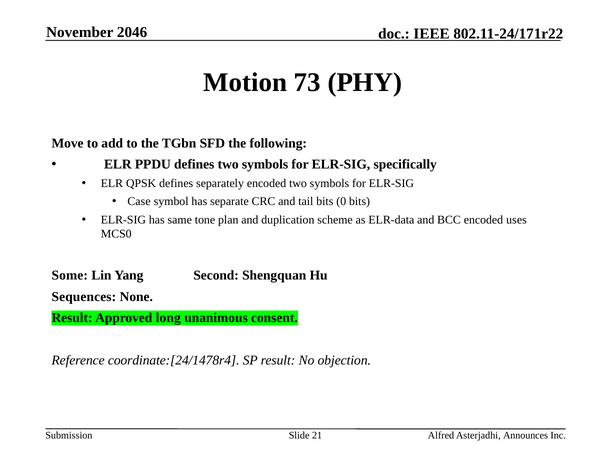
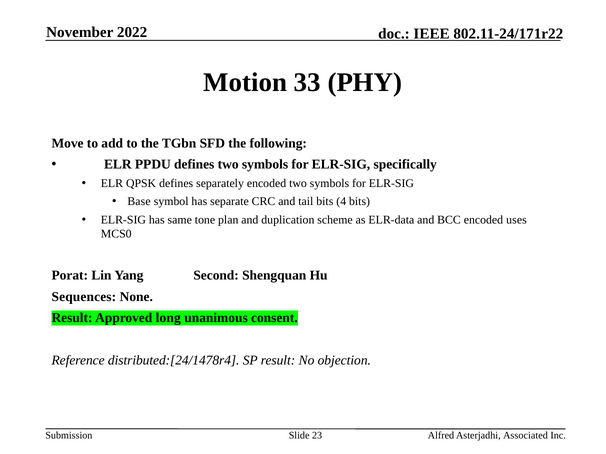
2046: 2046 -> 2022 (132, 32)
73: 73 -> 33 (307, 83)
Case: Case -> Base (139, 202)
0: 0 -> 4 (341, 202)
Some: Some -> Porat (70, 276)
coordinate:[24/1478r4: coordinate:[24/1478r4 -> distributed:[24/1478r4 (174, 361)
21: 21 -> 23 (317, 436)
Announces: Announces -> Associated (526, 436)
